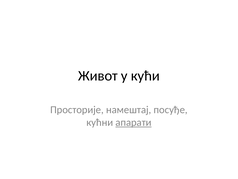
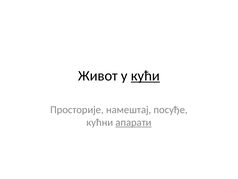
кући underline: none -> present (145, 76)
